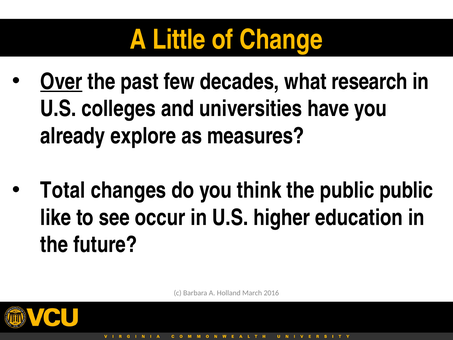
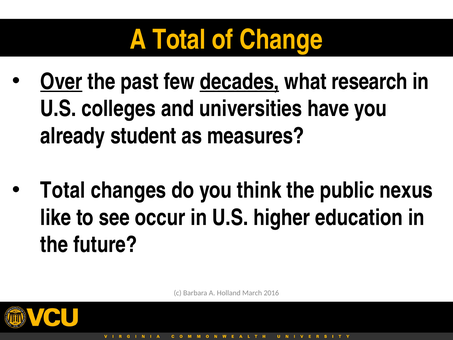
A Little: Little -> Total (179, 40)
decades underline: none -> present (239, 82)
explore: explore -> student (143, 136)
public public: public -> nexus (406, 190)
